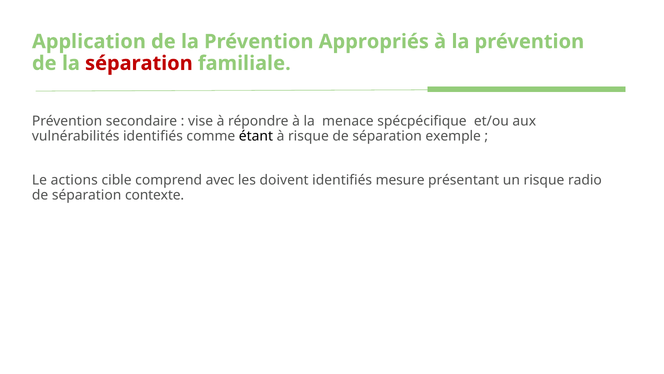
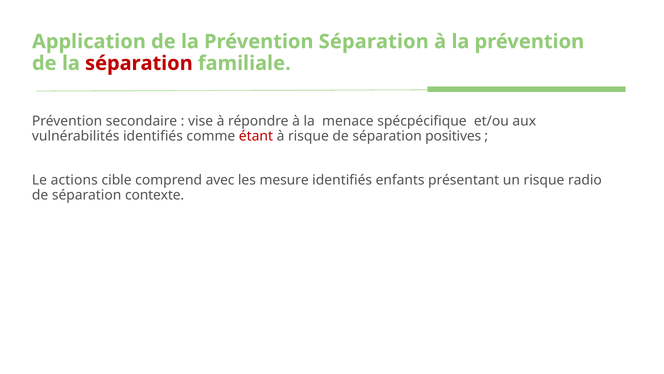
Prévention Appropriés: Appropriés -> Séparation (374, 42)
étant colour: black -> red (256, 136)
exemple: exemple -> positives (453, 136)
doivent: doivent -> mesure (284, 180)
mesure: mesure -> enfants (400, 180)
